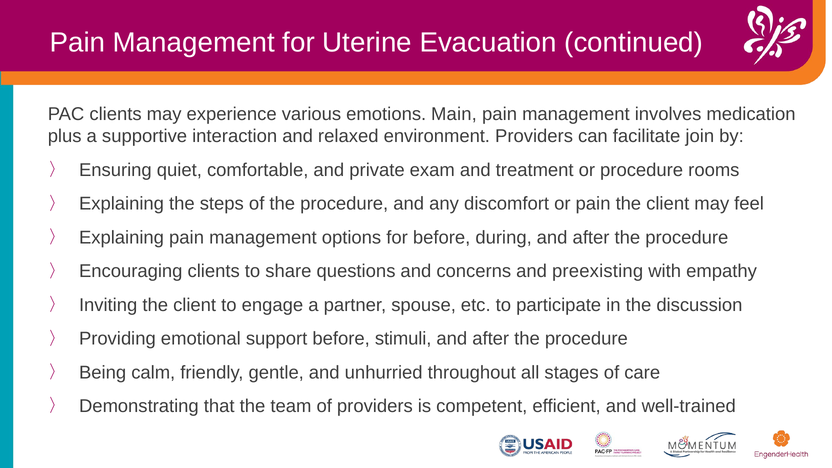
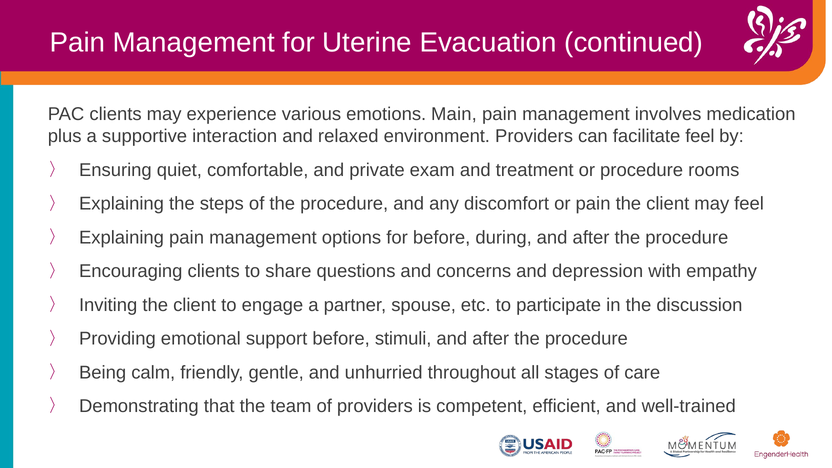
facilitate join: join -> feel (700, 136)
preexisting: preexisting -> depression (598, 271)
